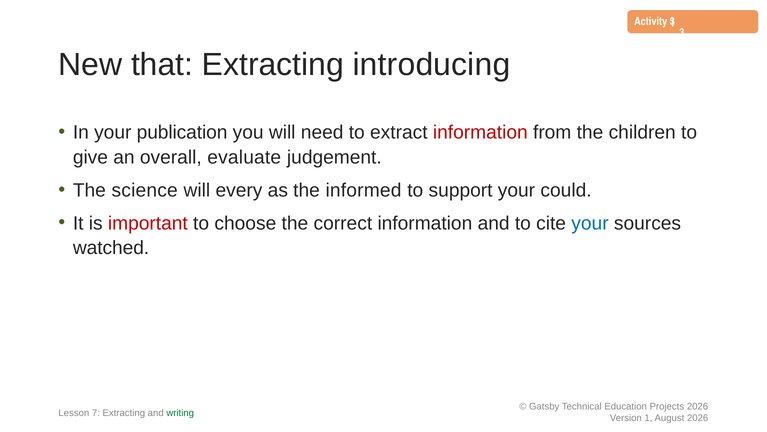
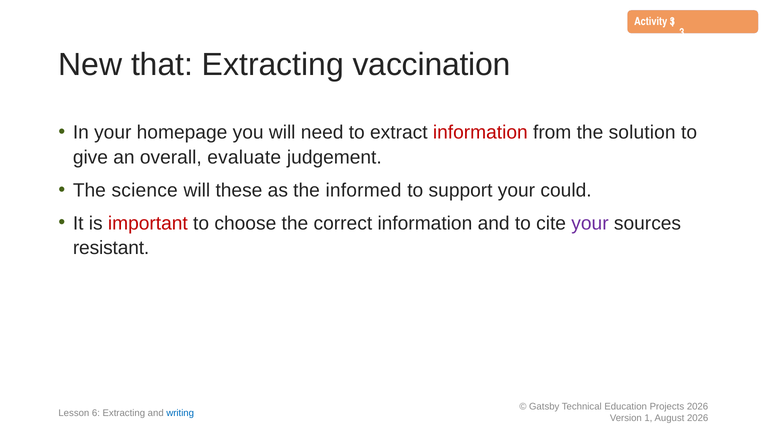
introducing: introducing -> vaccination (432, 64)
publication: publication -> homepage (182, 132)
children: children -> solution (642, 132)
every: every -> these (239, 190)
your colour: blue -> purple (590, 223)
watched: watched -> resistant (111, 248)
7: 7 -> 6 (96, 412)
writing colour: green -> blue (180, 412)
